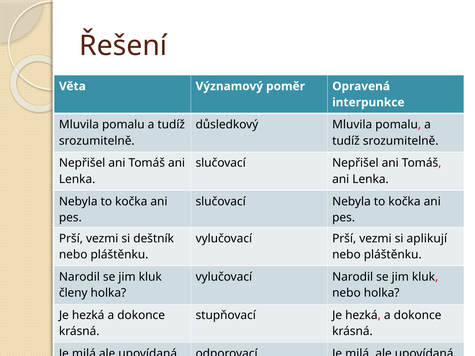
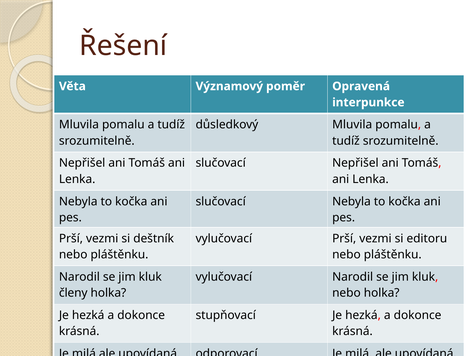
aplikují: aplikují -> editoru (427, 239)
